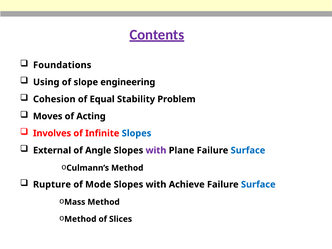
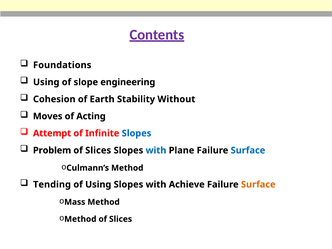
Equal: Equal -> Earth (102, 99)
Problem: Problem -> Without (176, 99)
Involves: Involves -> Attempt (52, 133)
External: External -> Problem (52, 150)
Angle: Angle -> Slices (98, 150)
with colour: purple -> blue (156, 150)
Rupture: Rupture -> Tending (52, 184)
of Mode: Mode -> Using (98, 184)
Surface colour: blue -> orange (258, 184)
